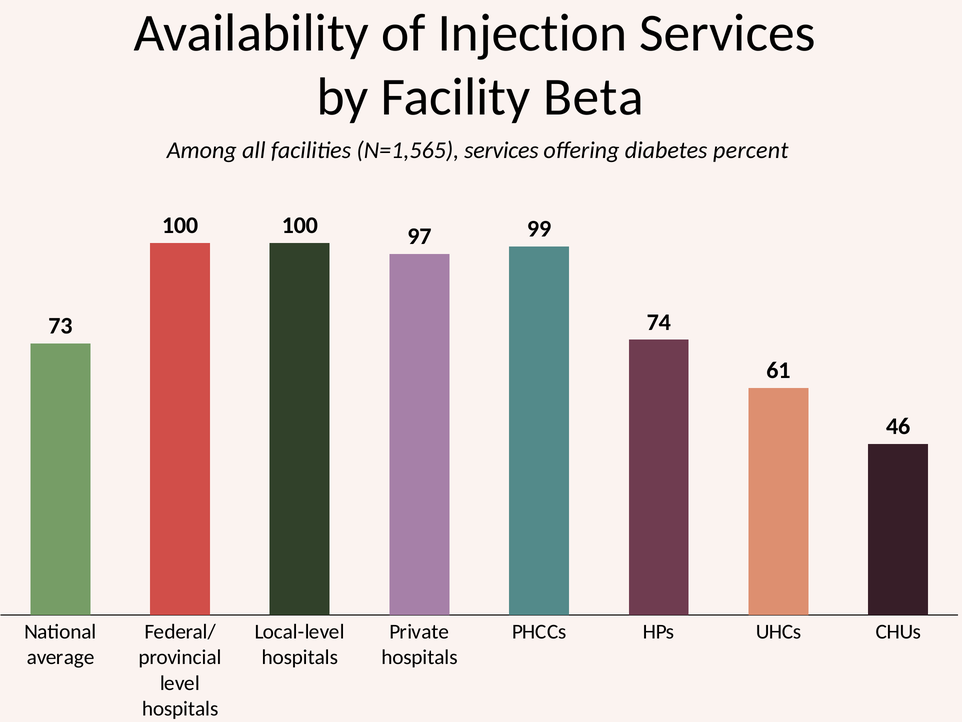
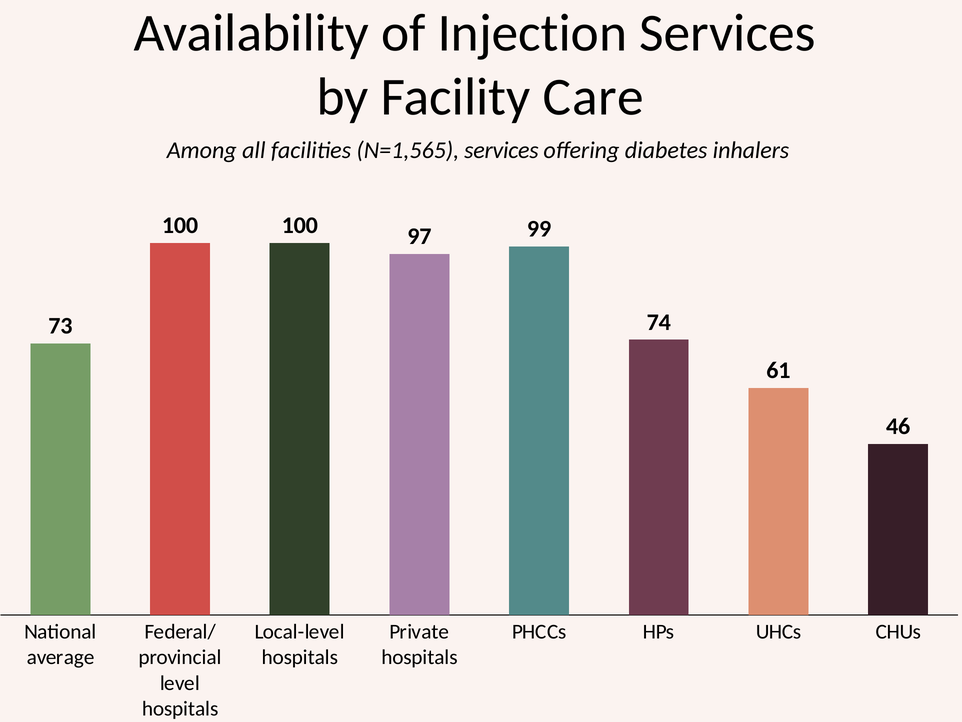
Beta: Beta -> Care (593, 97)
percent: percent -> inhalers (751, 150)
